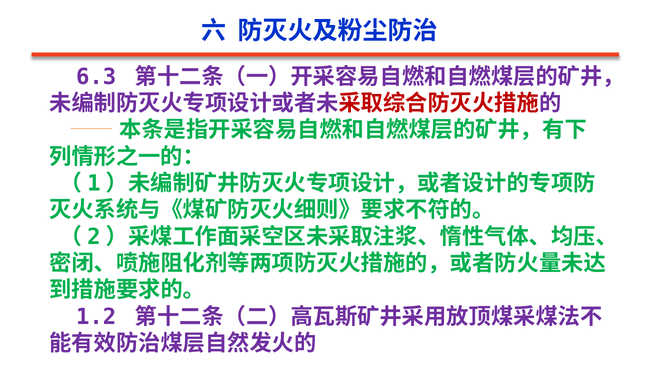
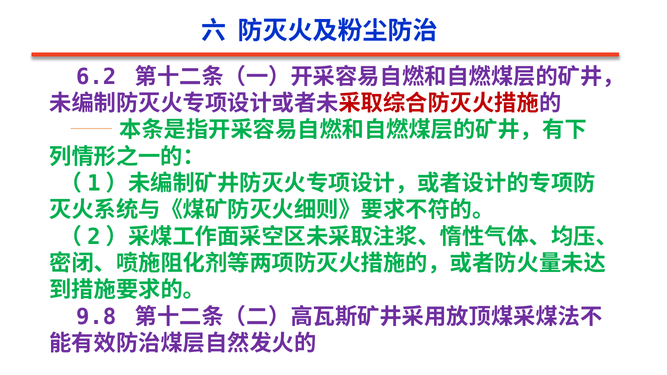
6.3: 6.3 -> 6.2 (96, 77)
1.2: 1.2 -> 9.8 (96, 317)
